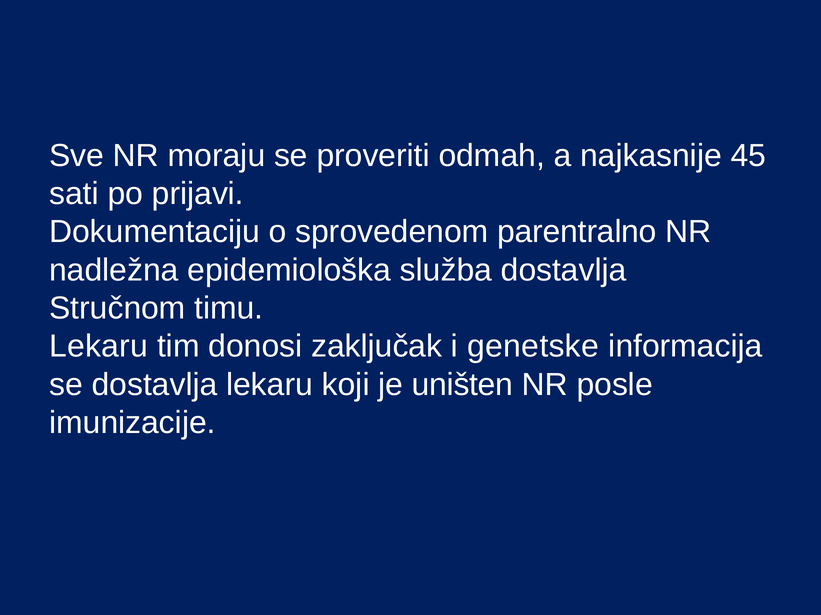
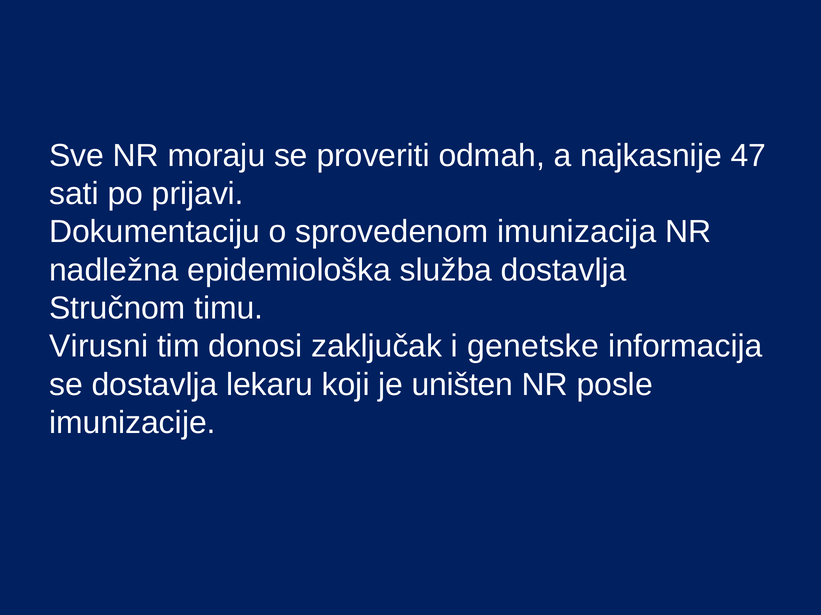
45: 45 -> 47 (748, 156)
parentralno: parentralno -> imunizacija (577, 232)
Lekaru: Lekaru -> Virusni (99, 347)
